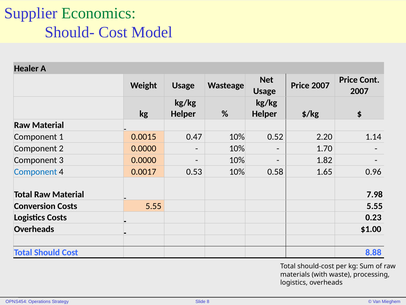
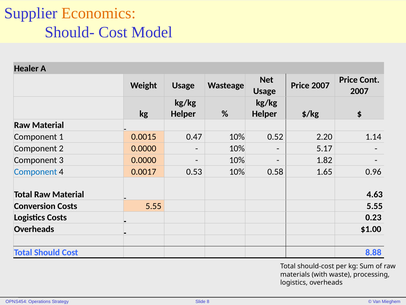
Economics colour: green -> orange (99, 13)
1.70: 1.70 -> 5.17 (324, 148)
7.98: 7.98 -> 4.63 (375, 194)
